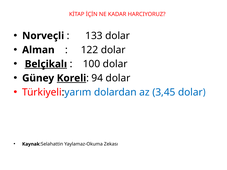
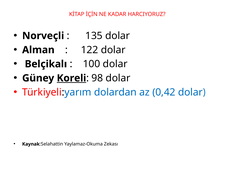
133: 133 -> 135 (94, 36)
Belçikalı underline: present -> none (46, 64)
94: 94 -> 98 (97, 78)
3,45: 3,45 -> 0,42 (164, 92)
